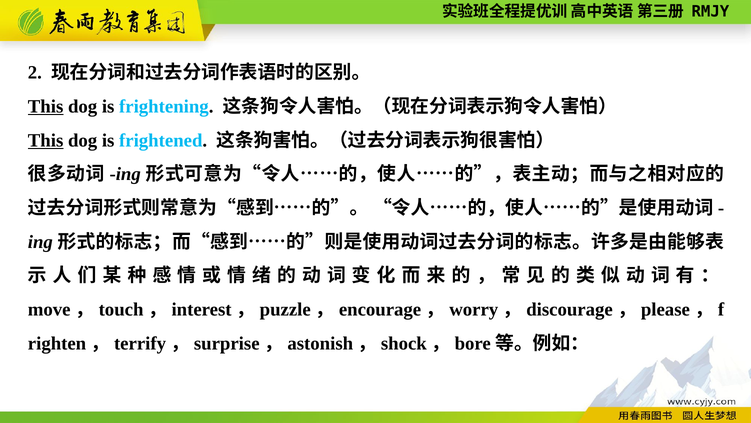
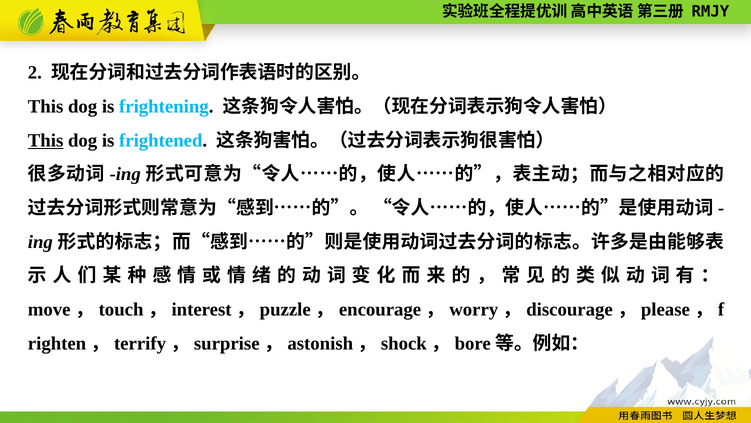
This underline: present -> none (46, 106)
